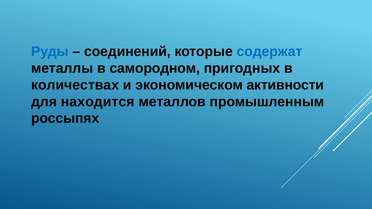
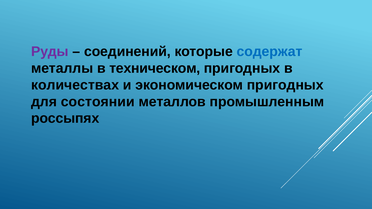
Руды colour: blue -> purple (50, 52)
самородном: самородном -> техническом (155, 68)
экономическом активности: активности -> пригодных (285, 85)
находится: находится -> состоянии (98, 102)
